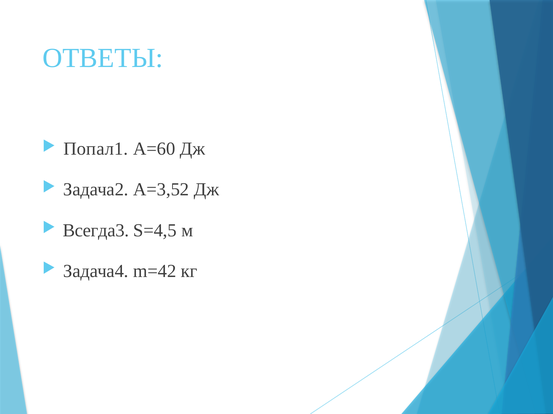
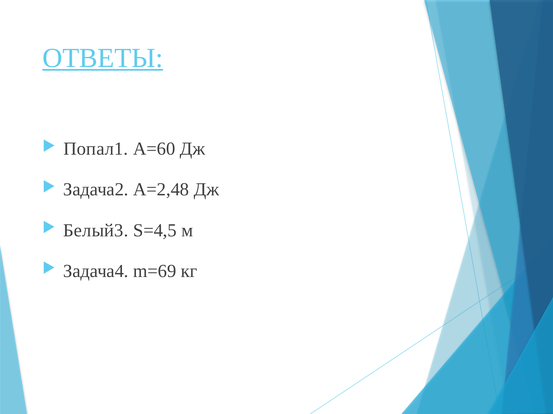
ОТВЕТЫ underline: none -> present (103, 58)
А=3,52: А=3,52 -> А=2,48 (161, 190)
Всегда3: Всегда3 -> Белый3 (96, 231)
m=42: m=42 -> m=69 (155, 272)
